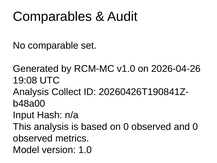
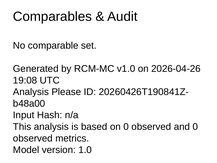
Collect: Collect -> Please (66, 92)
